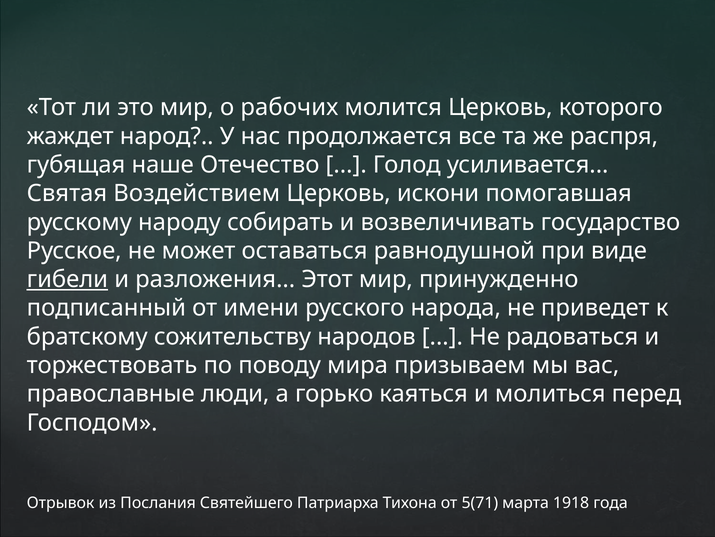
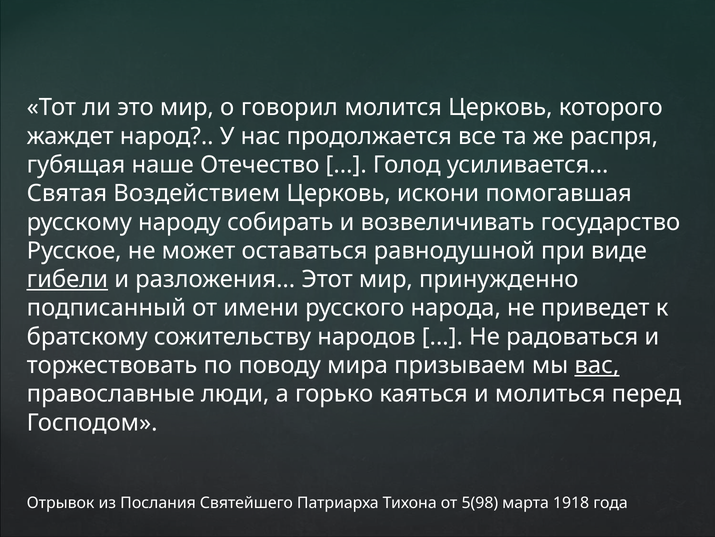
рабочих: рабочих -> говорил (289, 107)
вас underline: none -> present (597, 365)
5(71: 5(71 -> 5(98 (480, 502)
